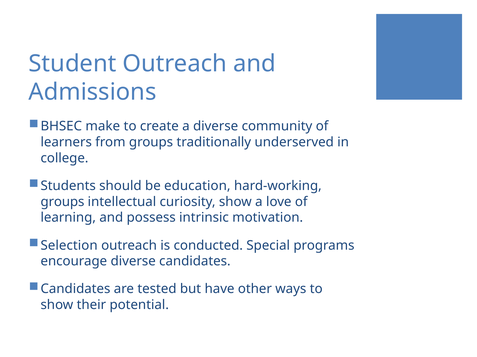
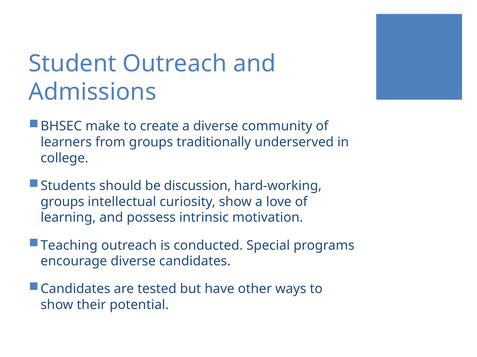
education: education -> discussion (197, 186)
Selection: Selection -> Teaching (69, 246)
